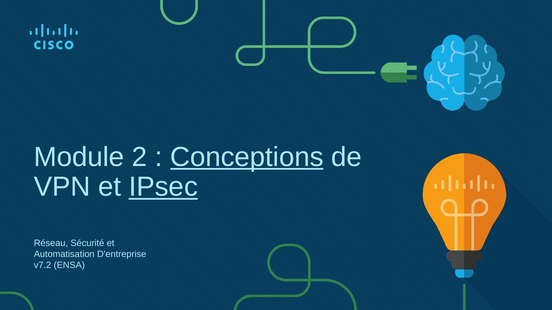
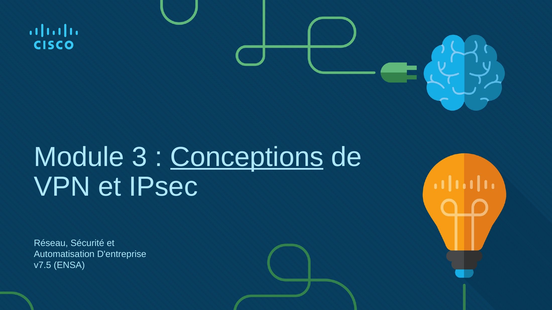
2: 2 -> 3 (140, 157)
IPsec underline: present -> none (163, 187)
v7.2: v7.2 -> v7.5 (43, 266)
